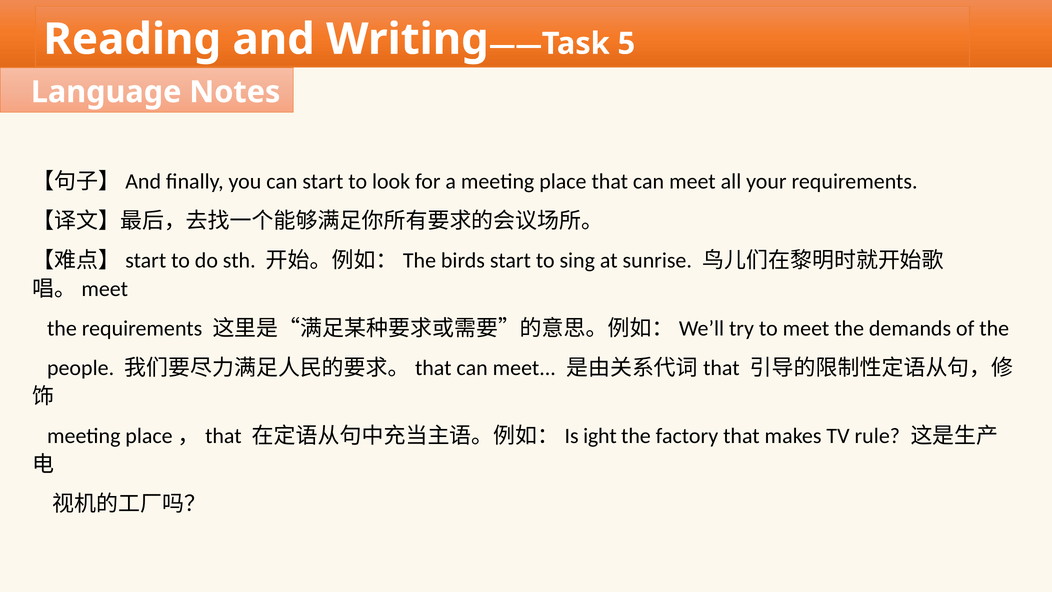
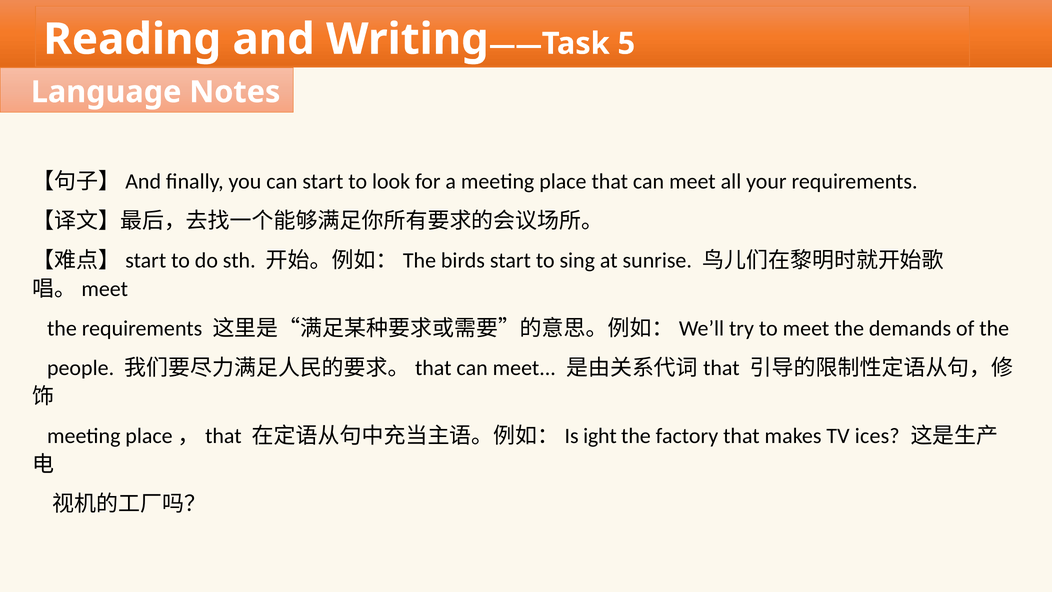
rule: rule -> ices (877, 436)
